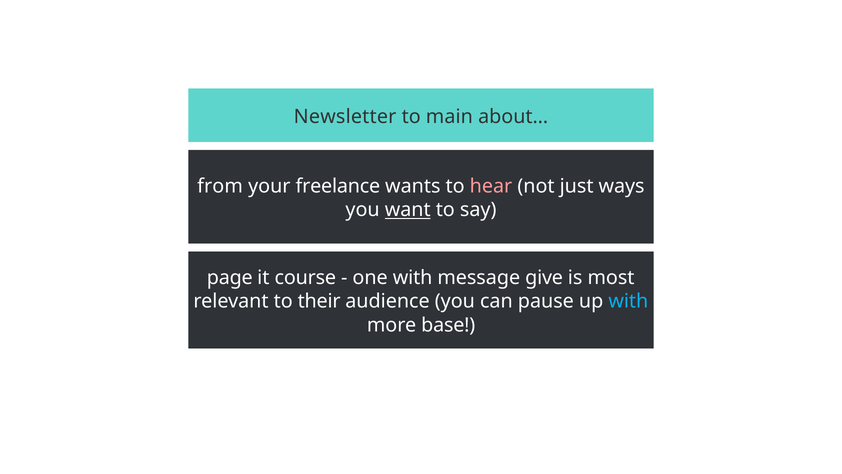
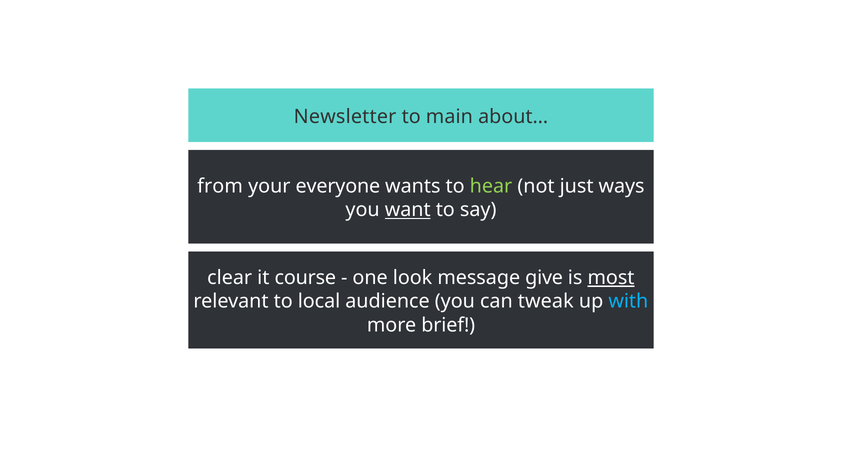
freelance: freelance -> everyone (338, 186)
hear colour: pink -> light green (491, 186)
page: page -> clear (230, 277)
one with: with -> look (413, 277)
most underline: none -> present (611, 277)
their: their -> local (319, 301)
pause: pause -> tweak (546, 301)
base: base -> brief (448, 325)
